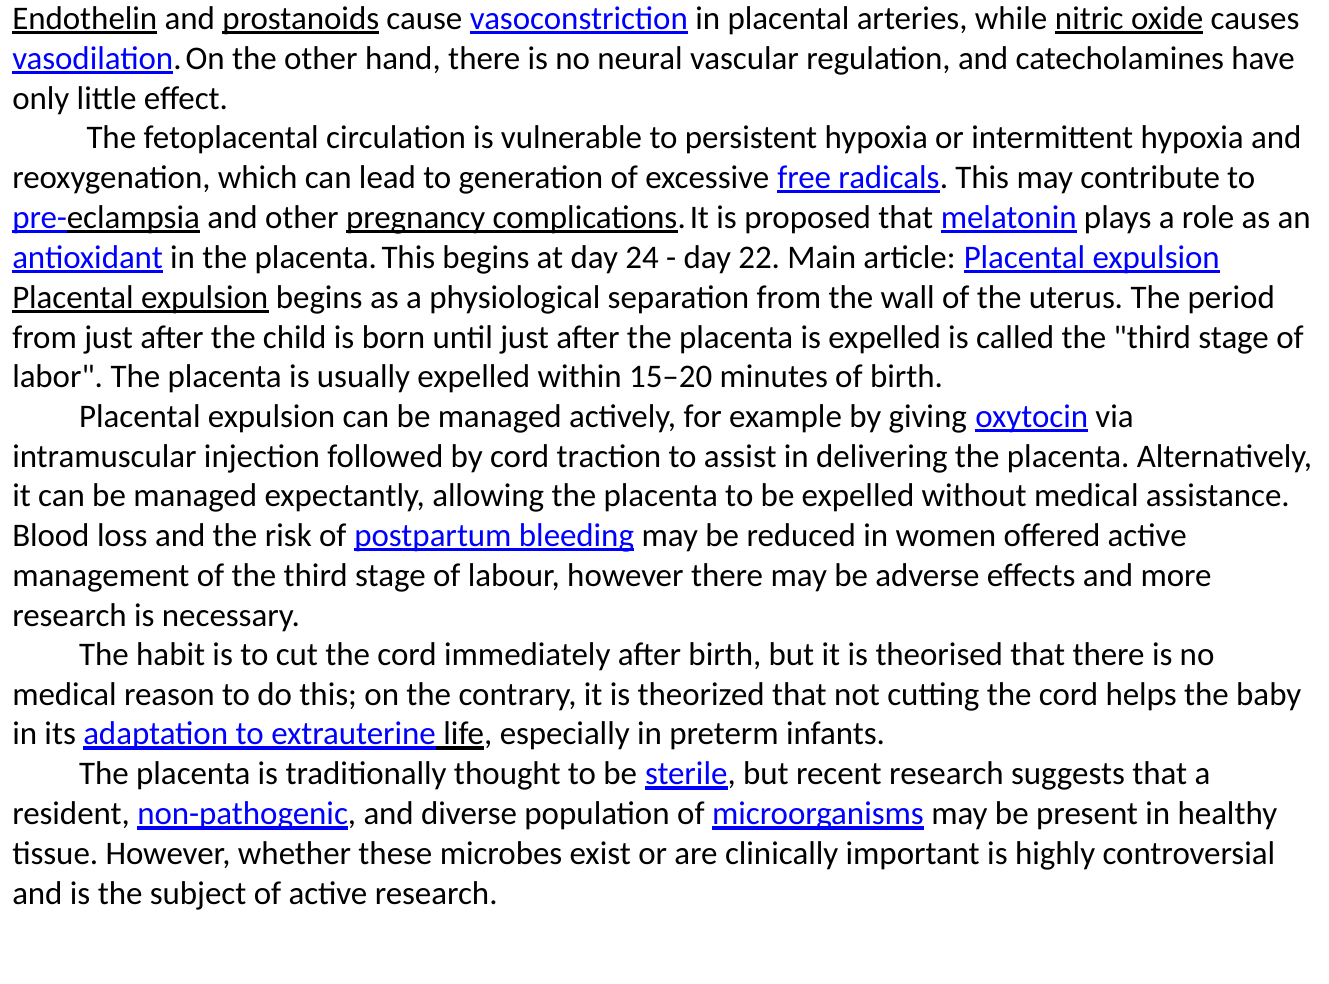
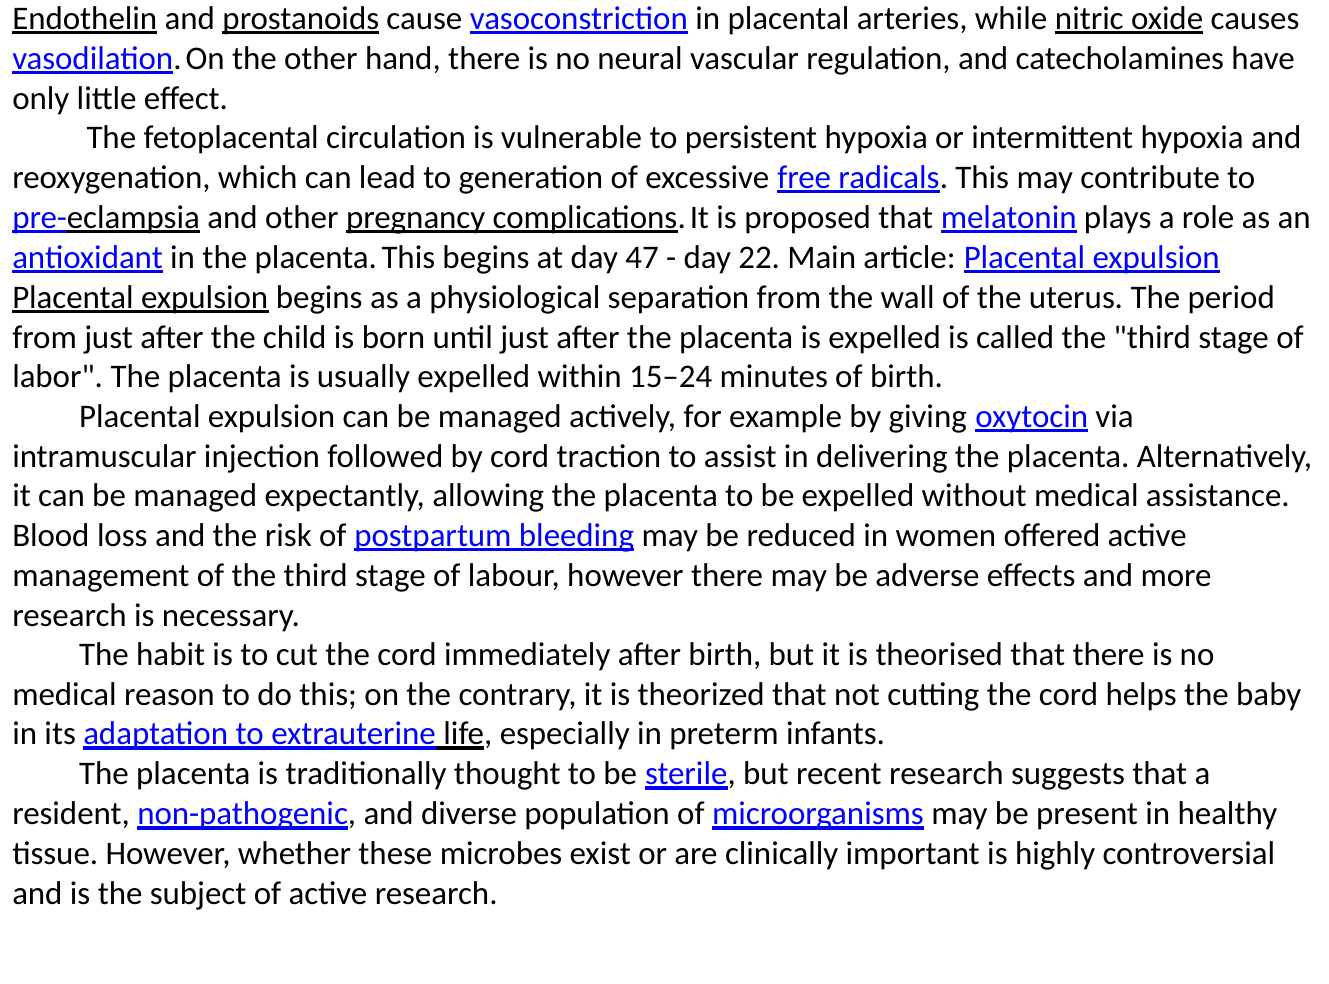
24: 24 -> 47 (642, 258)
15–20: 15–20 -> 15–24 (671, 377)
